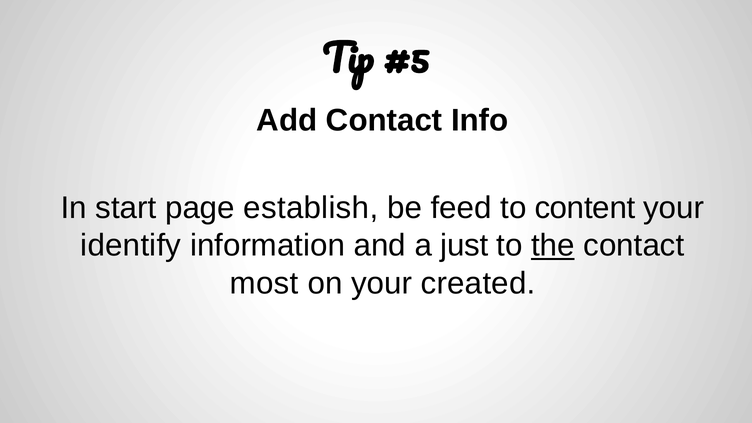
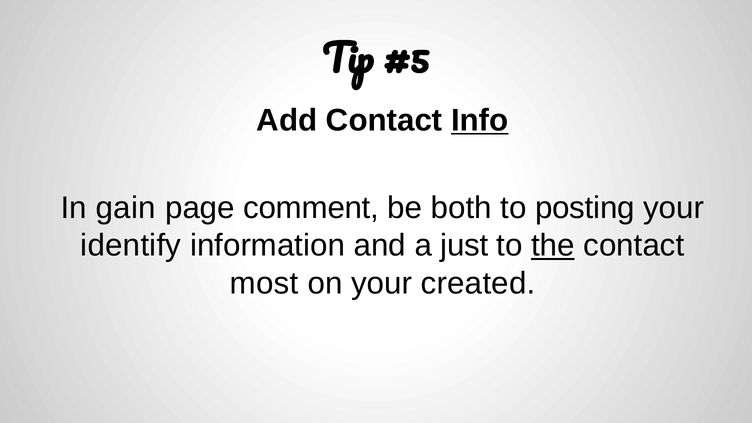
Info underline: none -> present (480, 120)
start: start -> gain (126, 208)
establish: establish -> comment (311, 208)
feed: feed -> both (461, 208)
content: content -> posting (585, 208)
